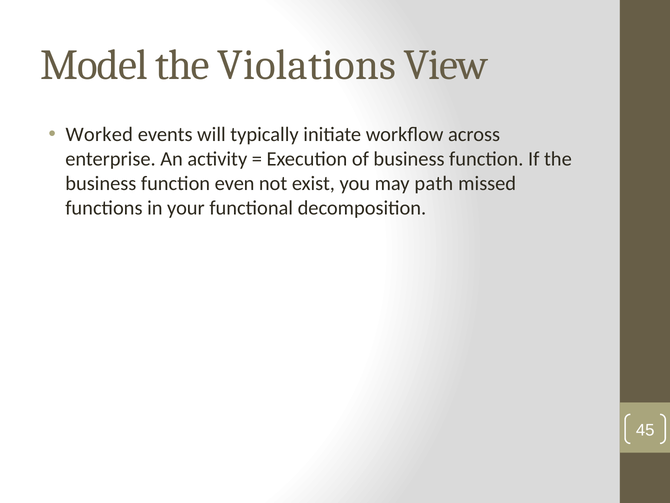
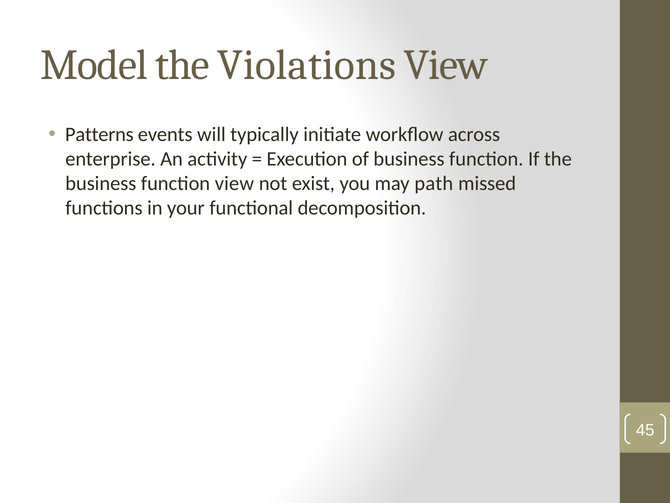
Worked: Worked -> Patterns (99, 134)
function even: even -> view (234, 183)
